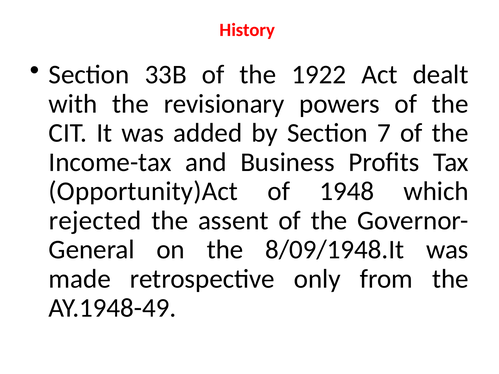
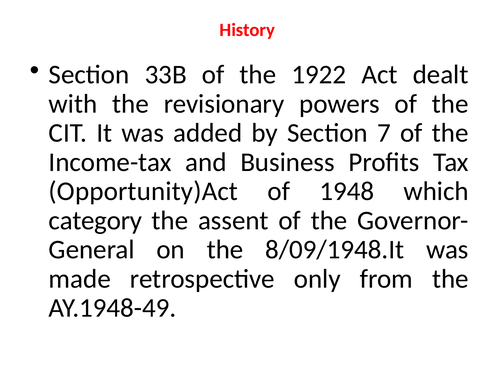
rejected: rejected -> category (95, 221)
